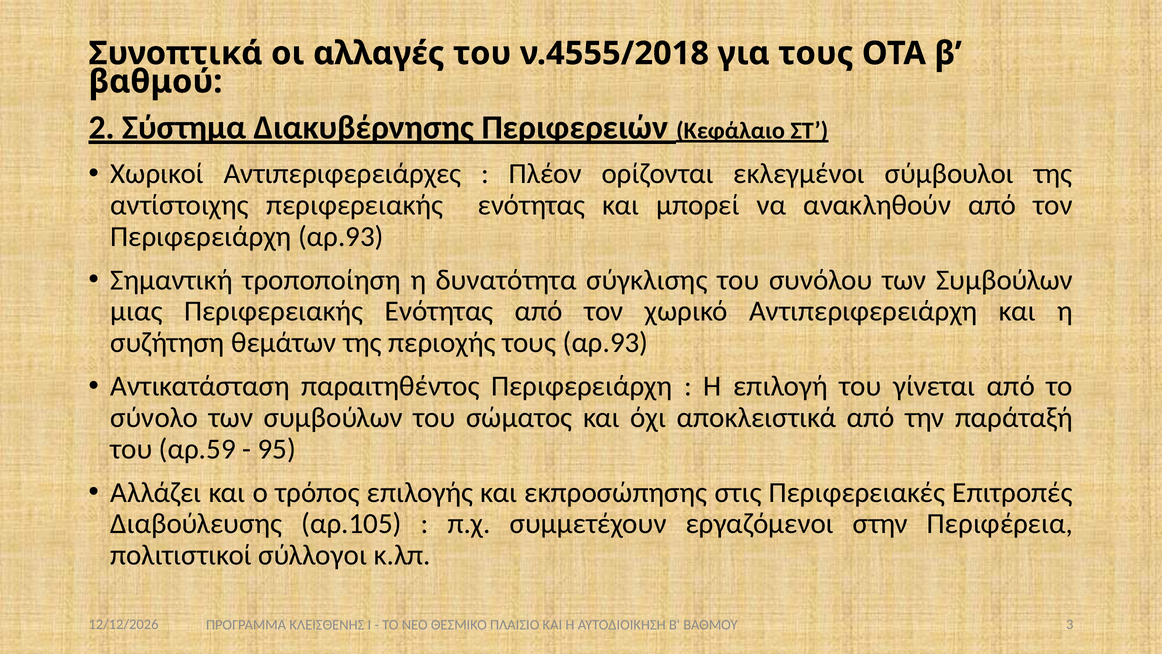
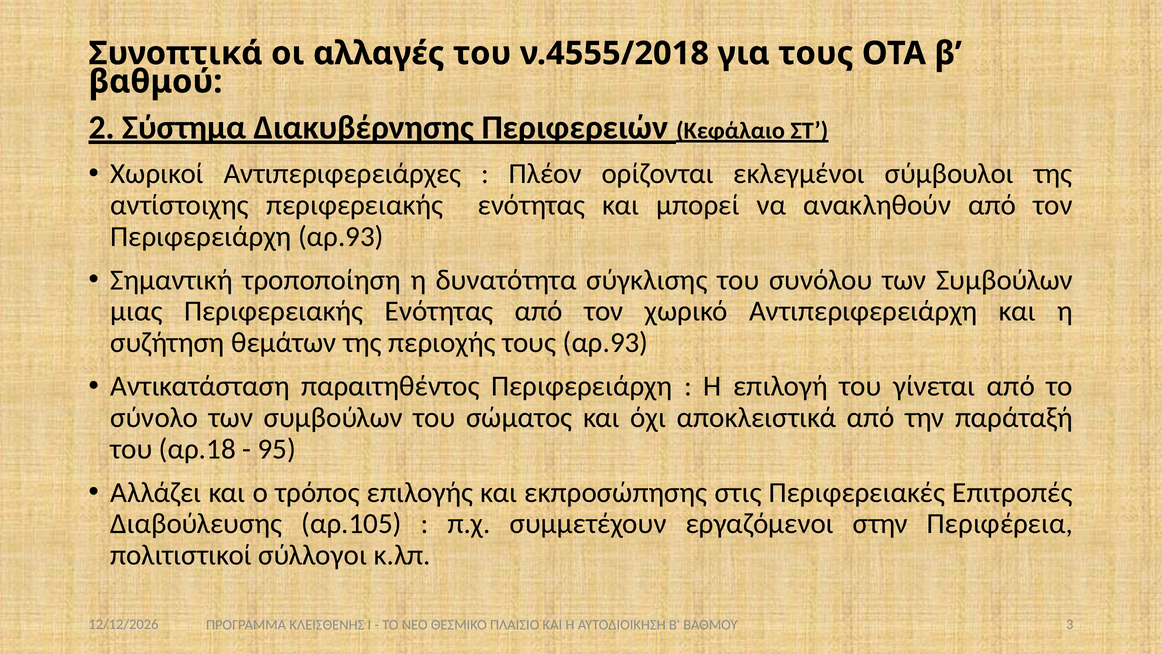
αρ.59: αρ.59 -> αρ.18 (197, 449)
